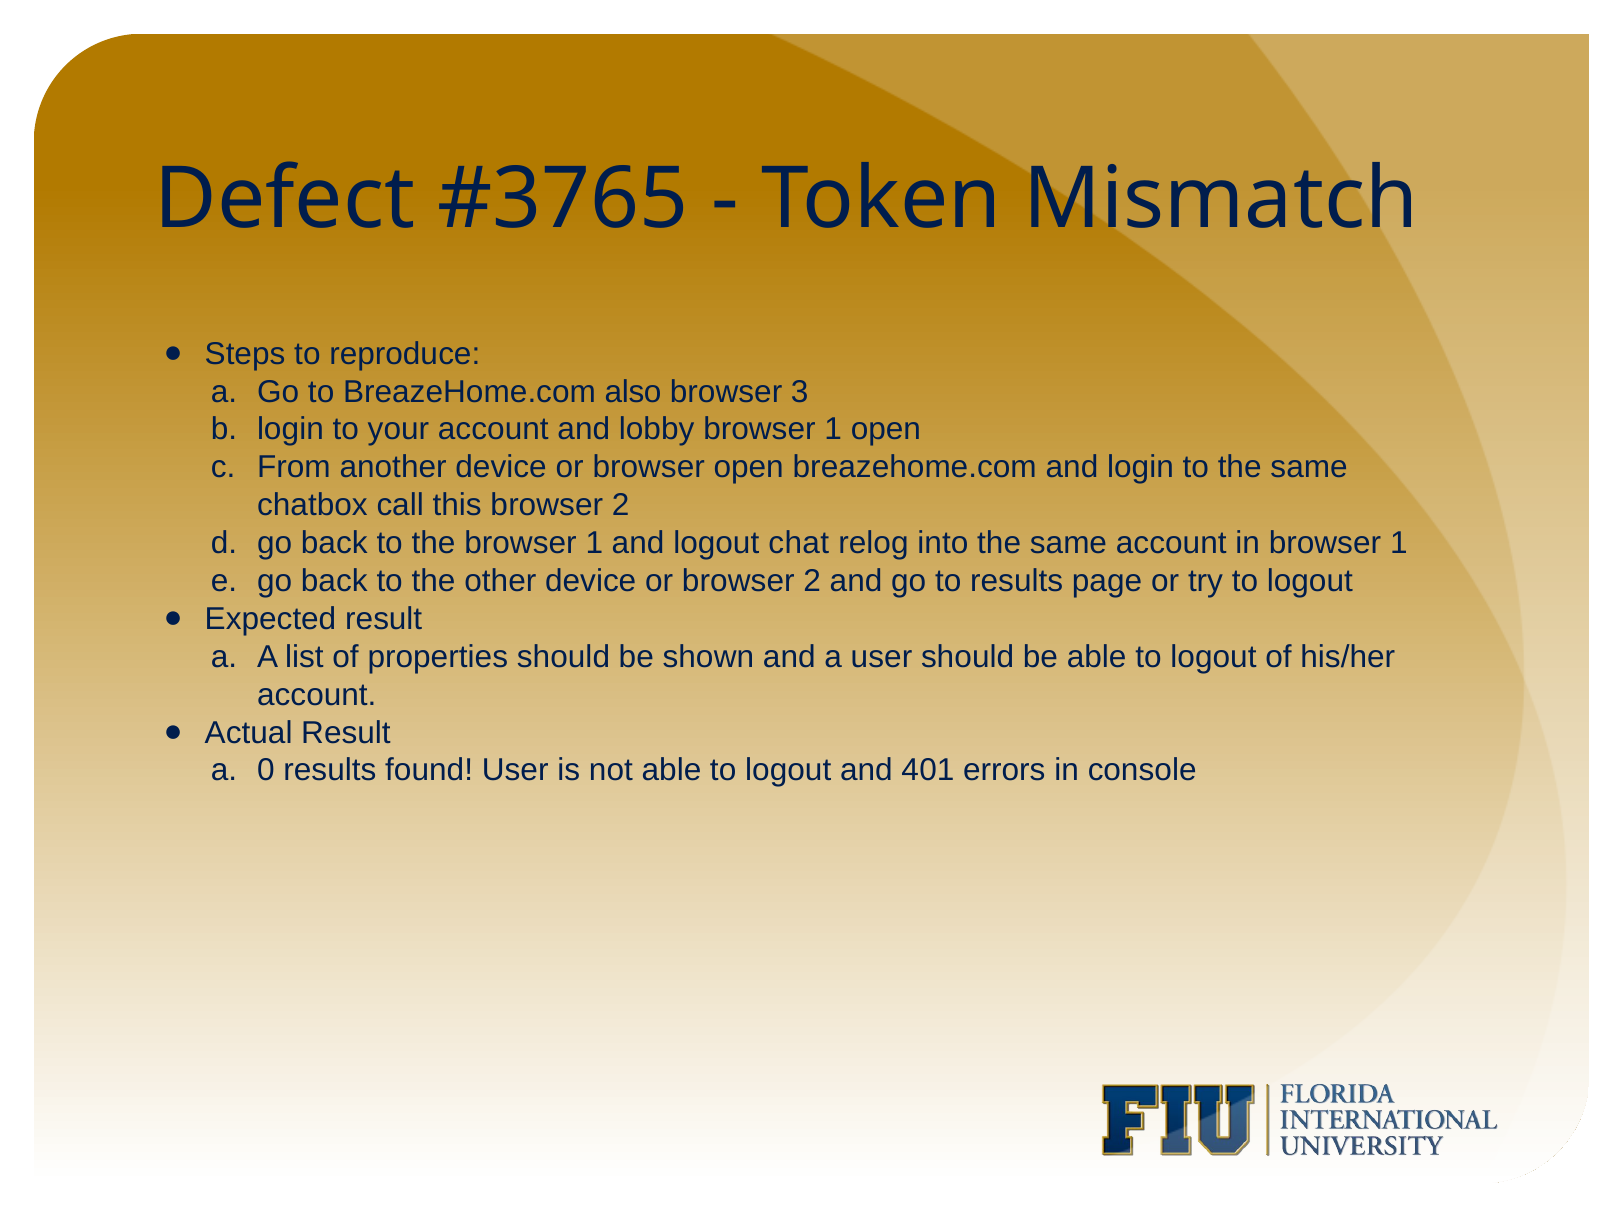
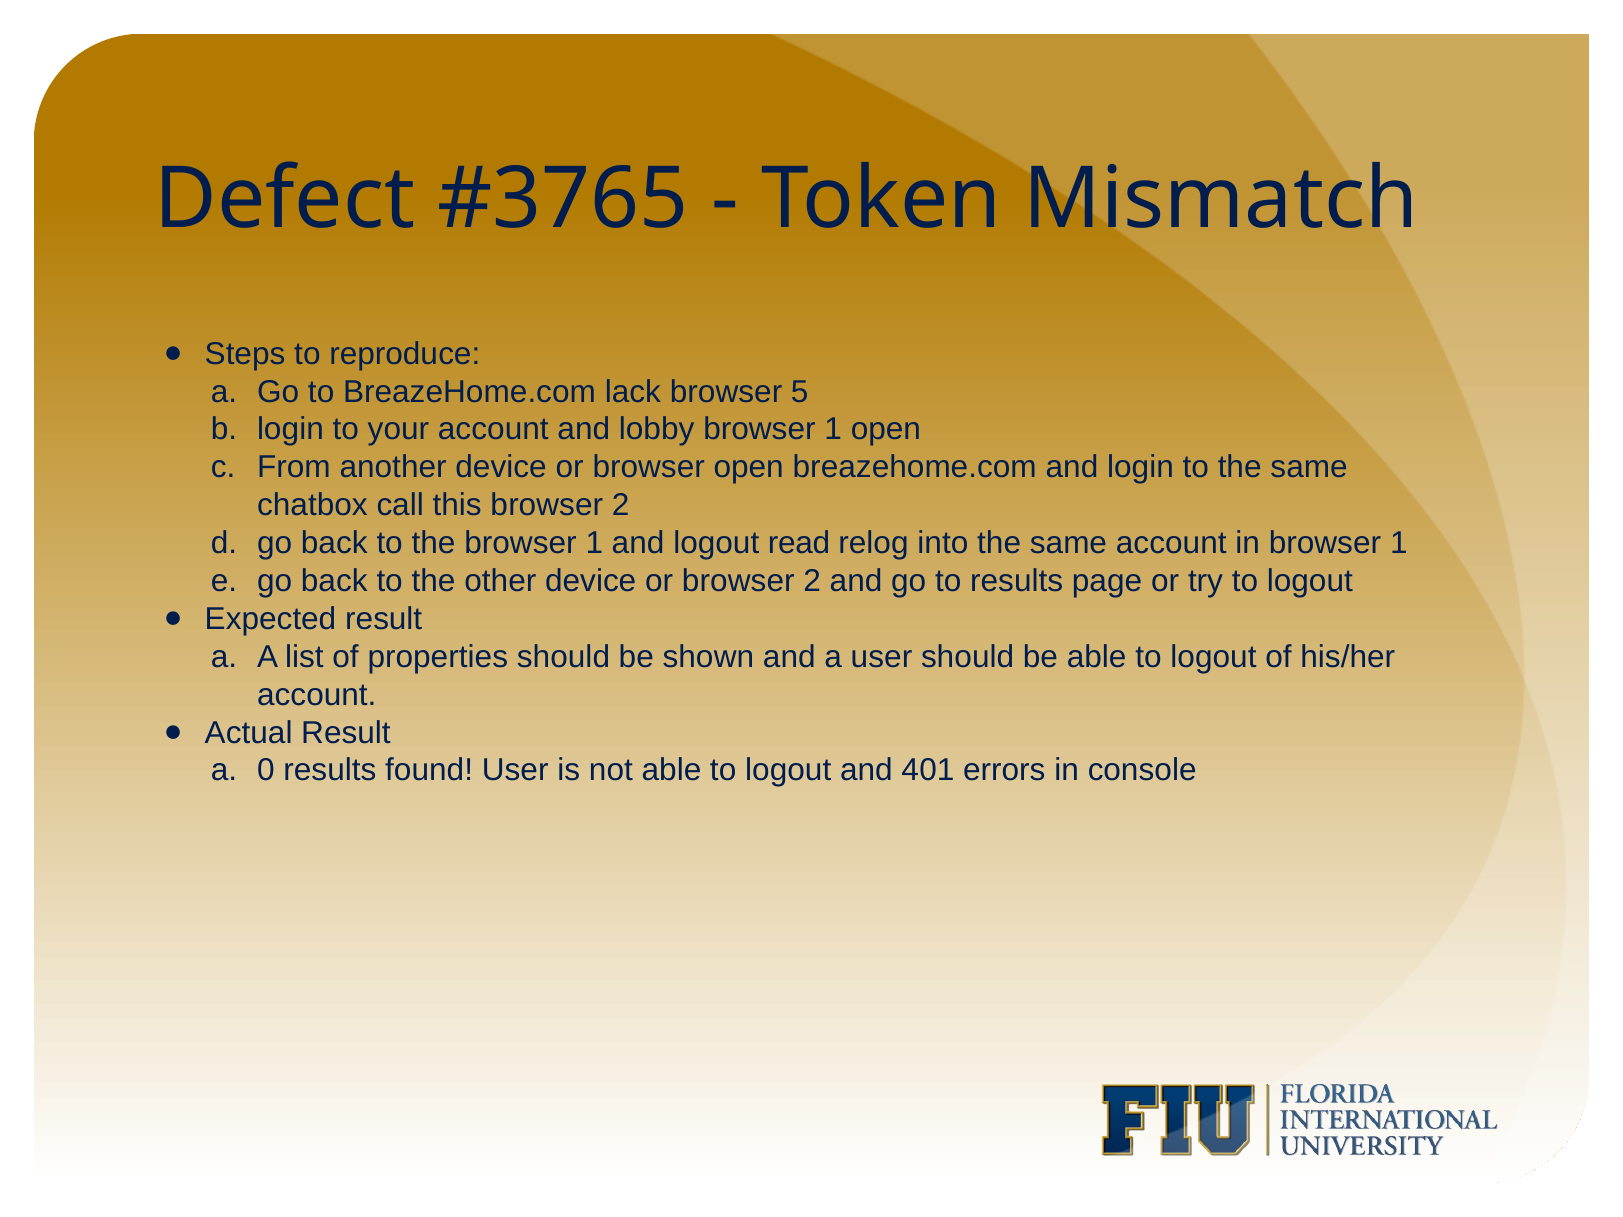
also: also -> lack (633, 392)
3: 3 -> 5 (800, 392)
chat: chat -> read (799, 543)
